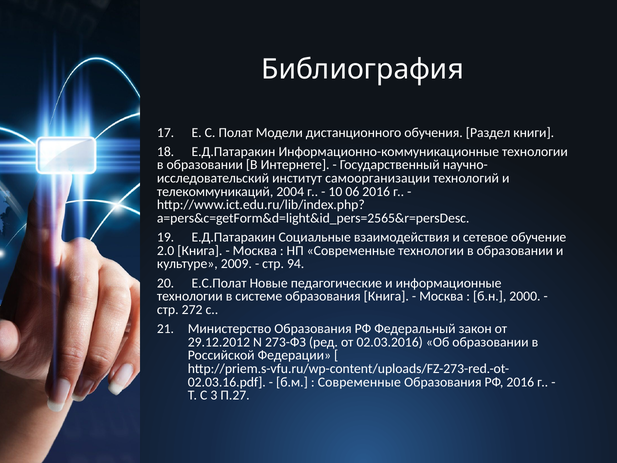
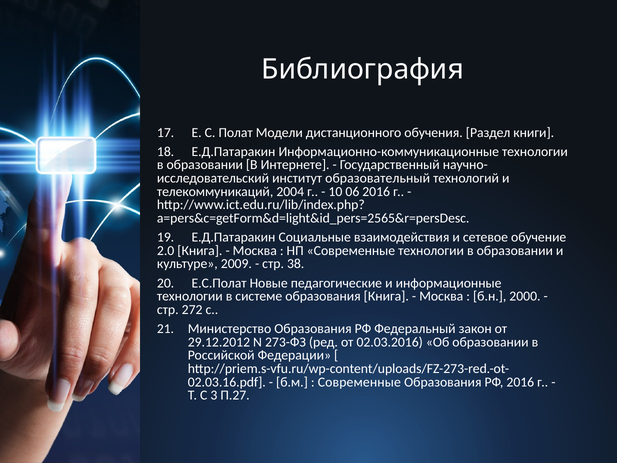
самоорганизации: самоорганизации -> образовательный (378, 178)
94: 94 -> 38 (296, 264)
